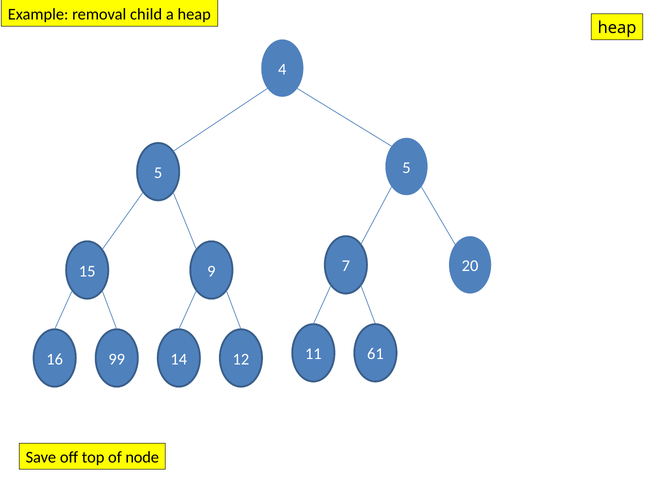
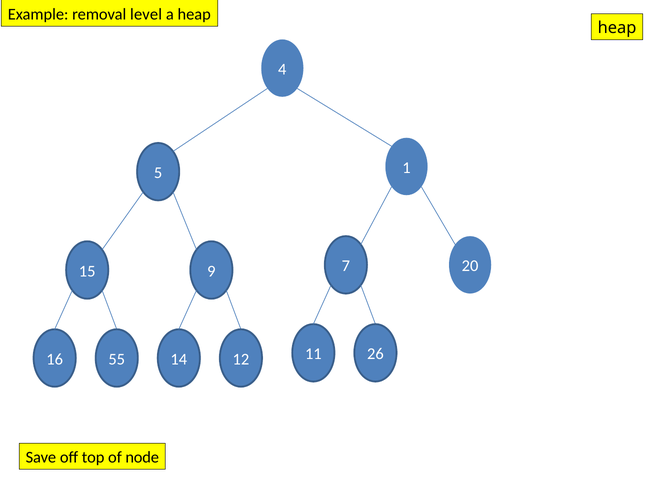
child: child -> level (146, 14)
5 5: 5 -> 1 (406, 168)
61: 61 -> 26 (375, 354)
99: 99 -> 55 (117, 359)
